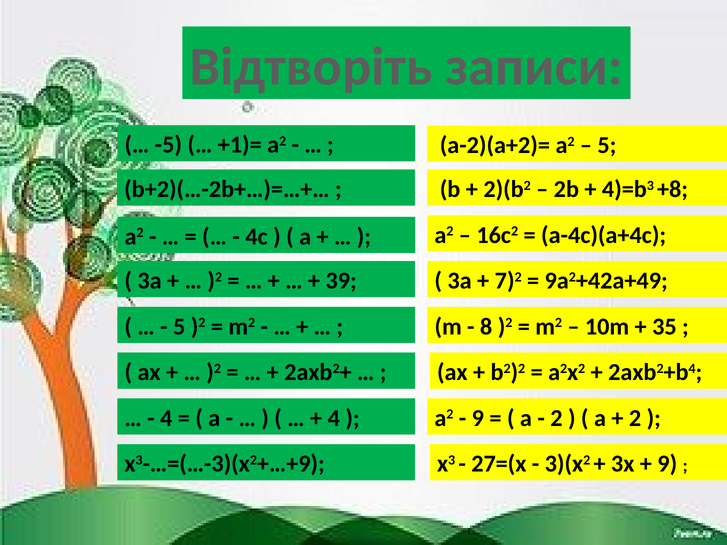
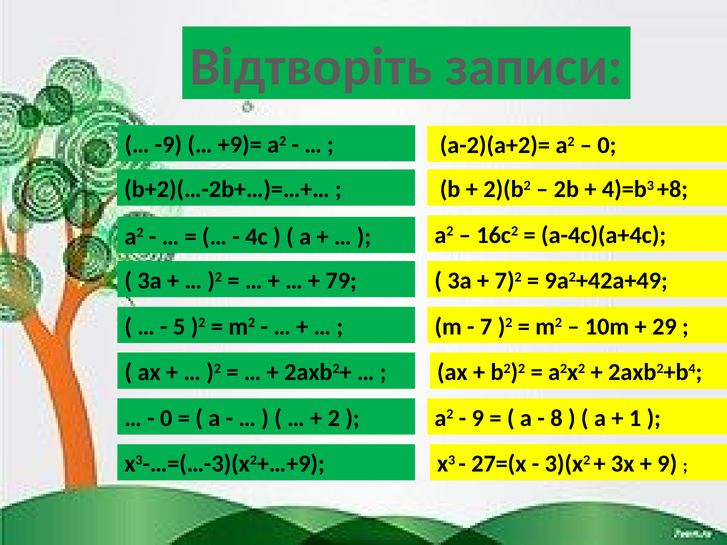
-5: -5 -> -9 (168, 145)
+1)=: +1)= -> +9)= (240, 145)
5: 5 -> 0 (607, 146)
39: 39 -> 79 (341, 281)
8: 8 -> 7 (486, 327)
35: 35 -> 29 (664, 327)
4: 4 -> 0 (166, 418)
4: 4 -> 2 (334, 418)
2: 2 -> 8 (556, 418)
2: 2 -> 1 (635, 418)
